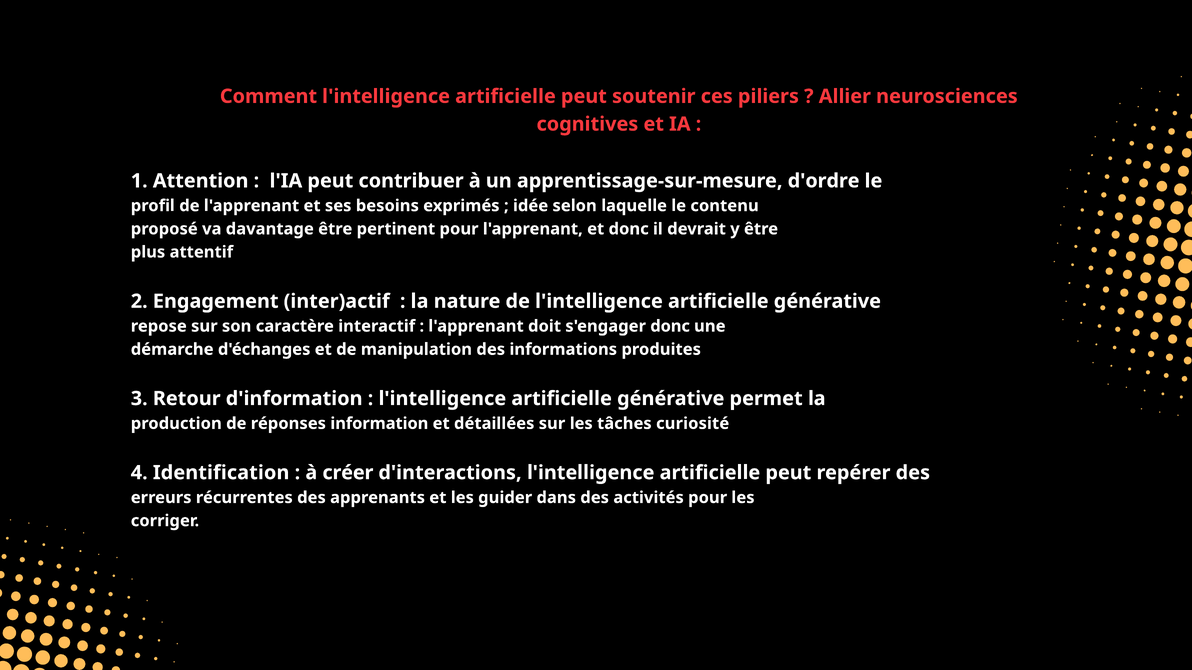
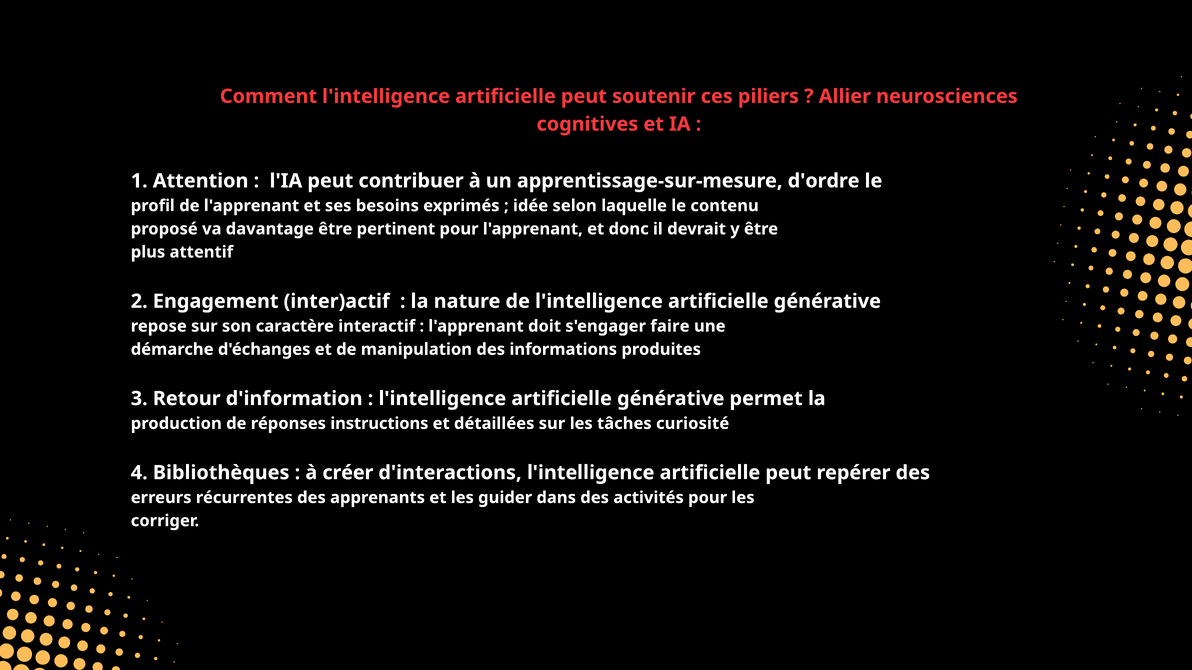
s'engager donc: donc -> faire (670, 326)
information: information -> instructions (379, 424)
Identification: Identification -> Bibliothèques (221, 473)
